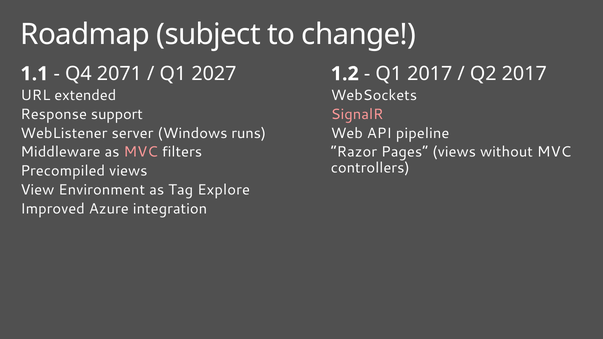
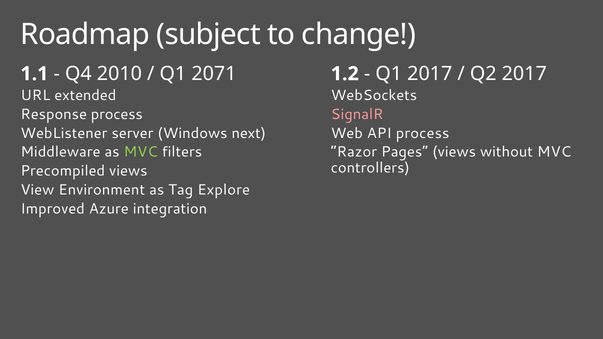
2071: 2071 -> 2010 (119, 74)
2027: 2027 -> 2071 (214, 74)
Response support: support -> process (117, 114)
runs: runs -> next (249, 133)
API pipeline: pipeline -> process (423, 133)
MVC colour: pink -> light green (141, 152)
